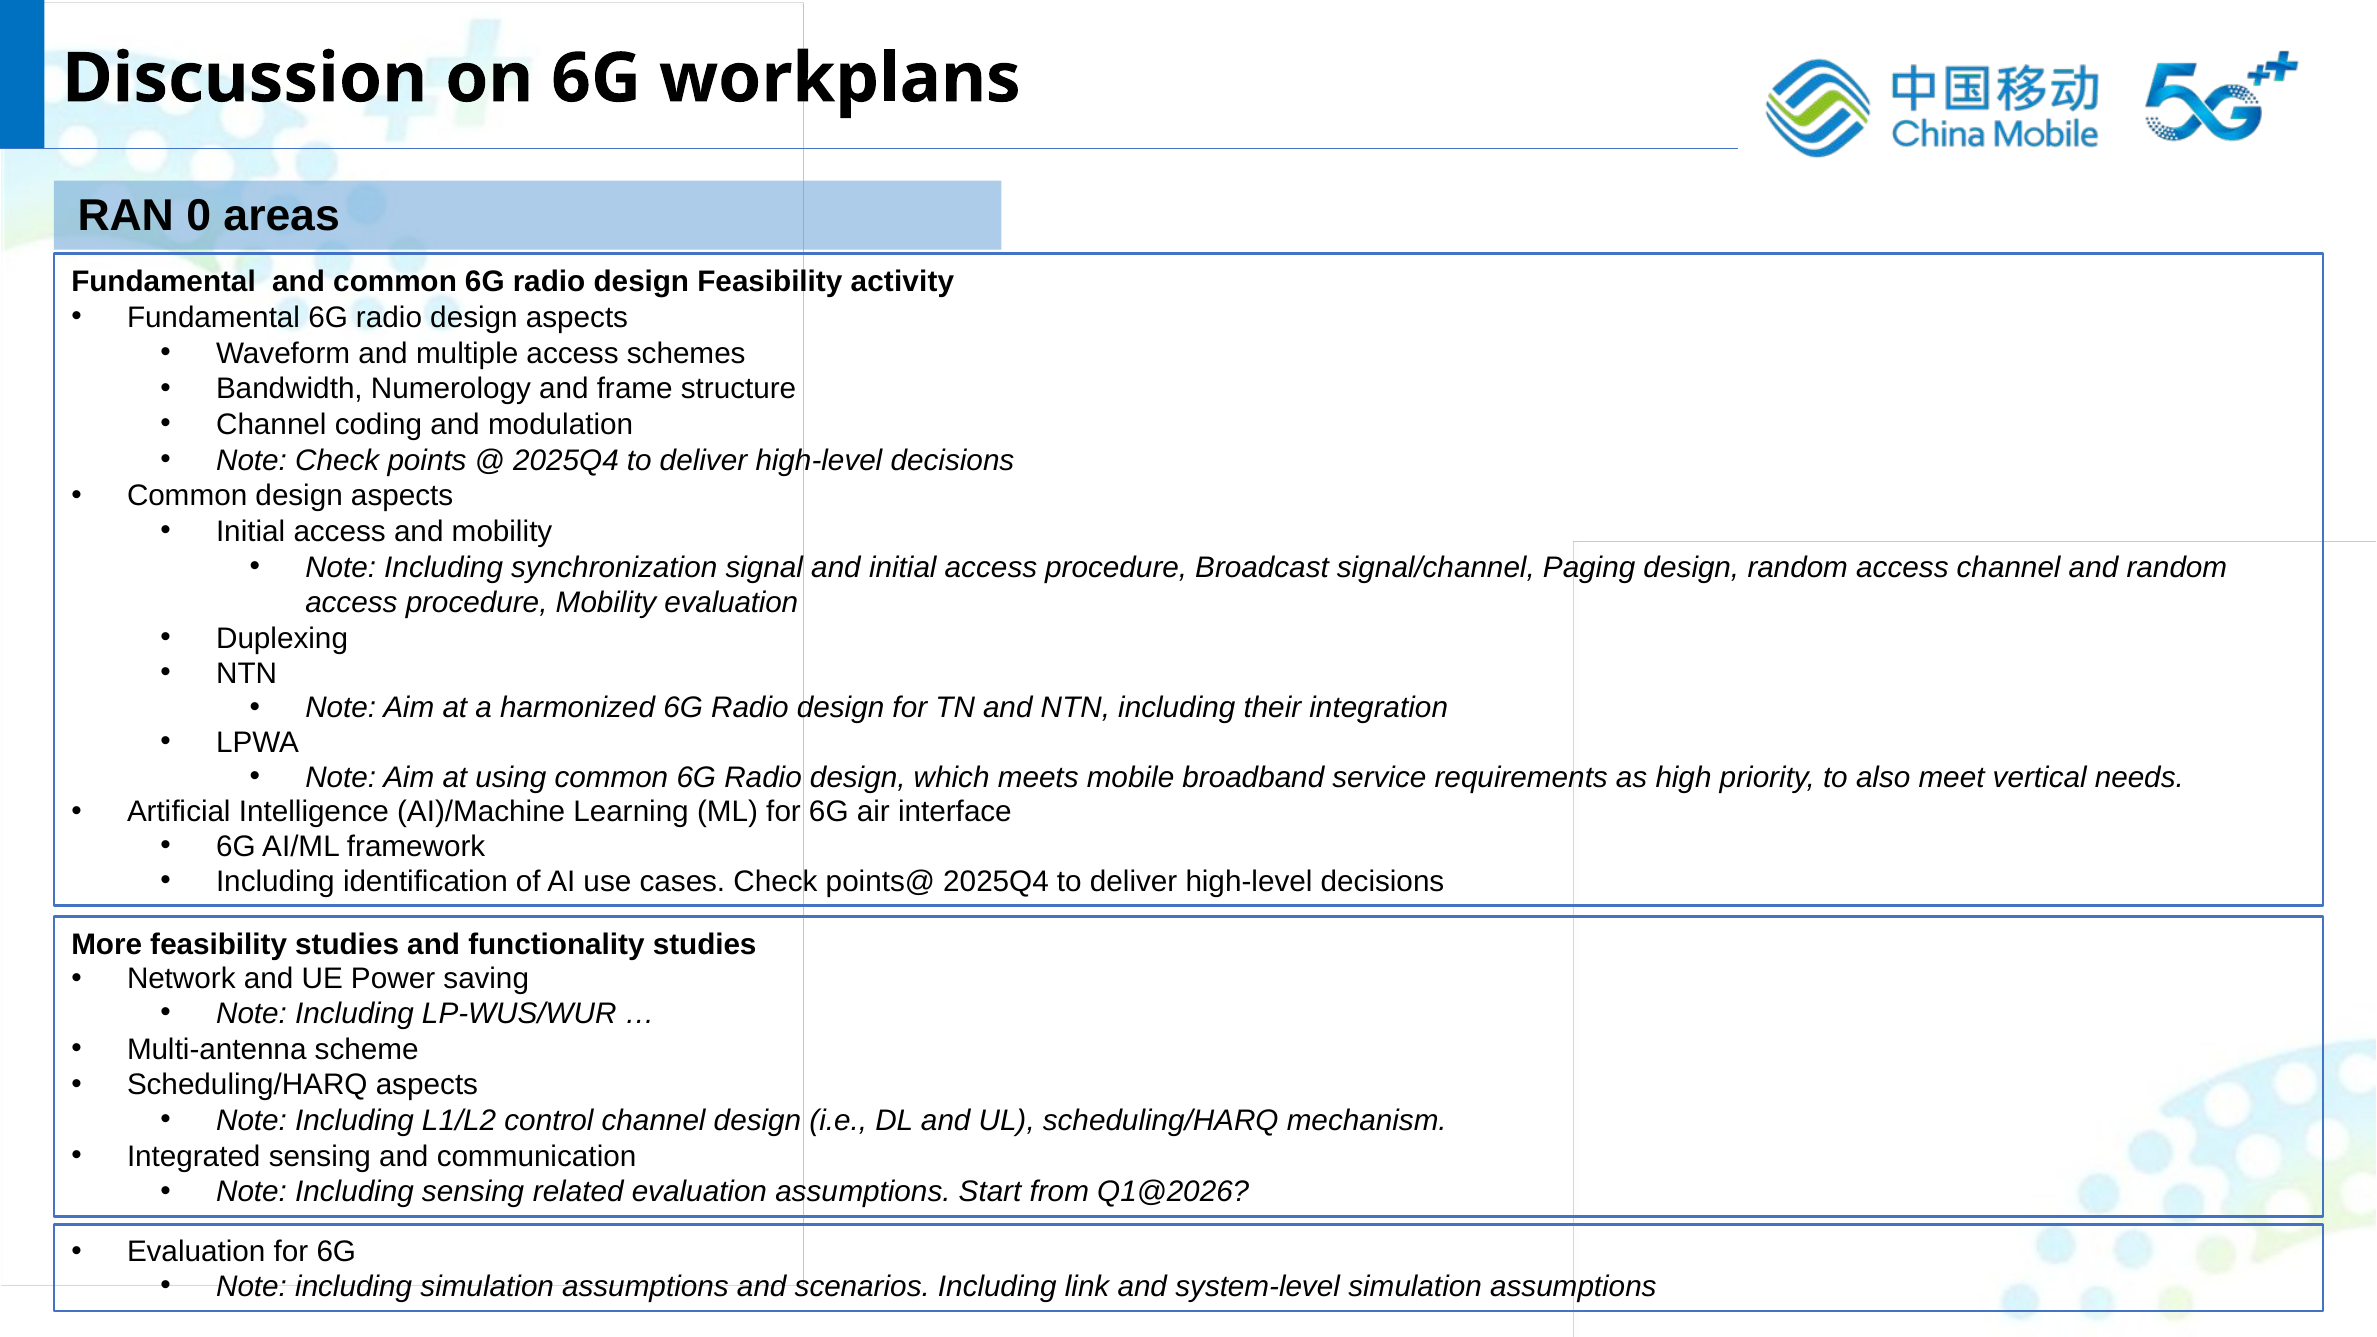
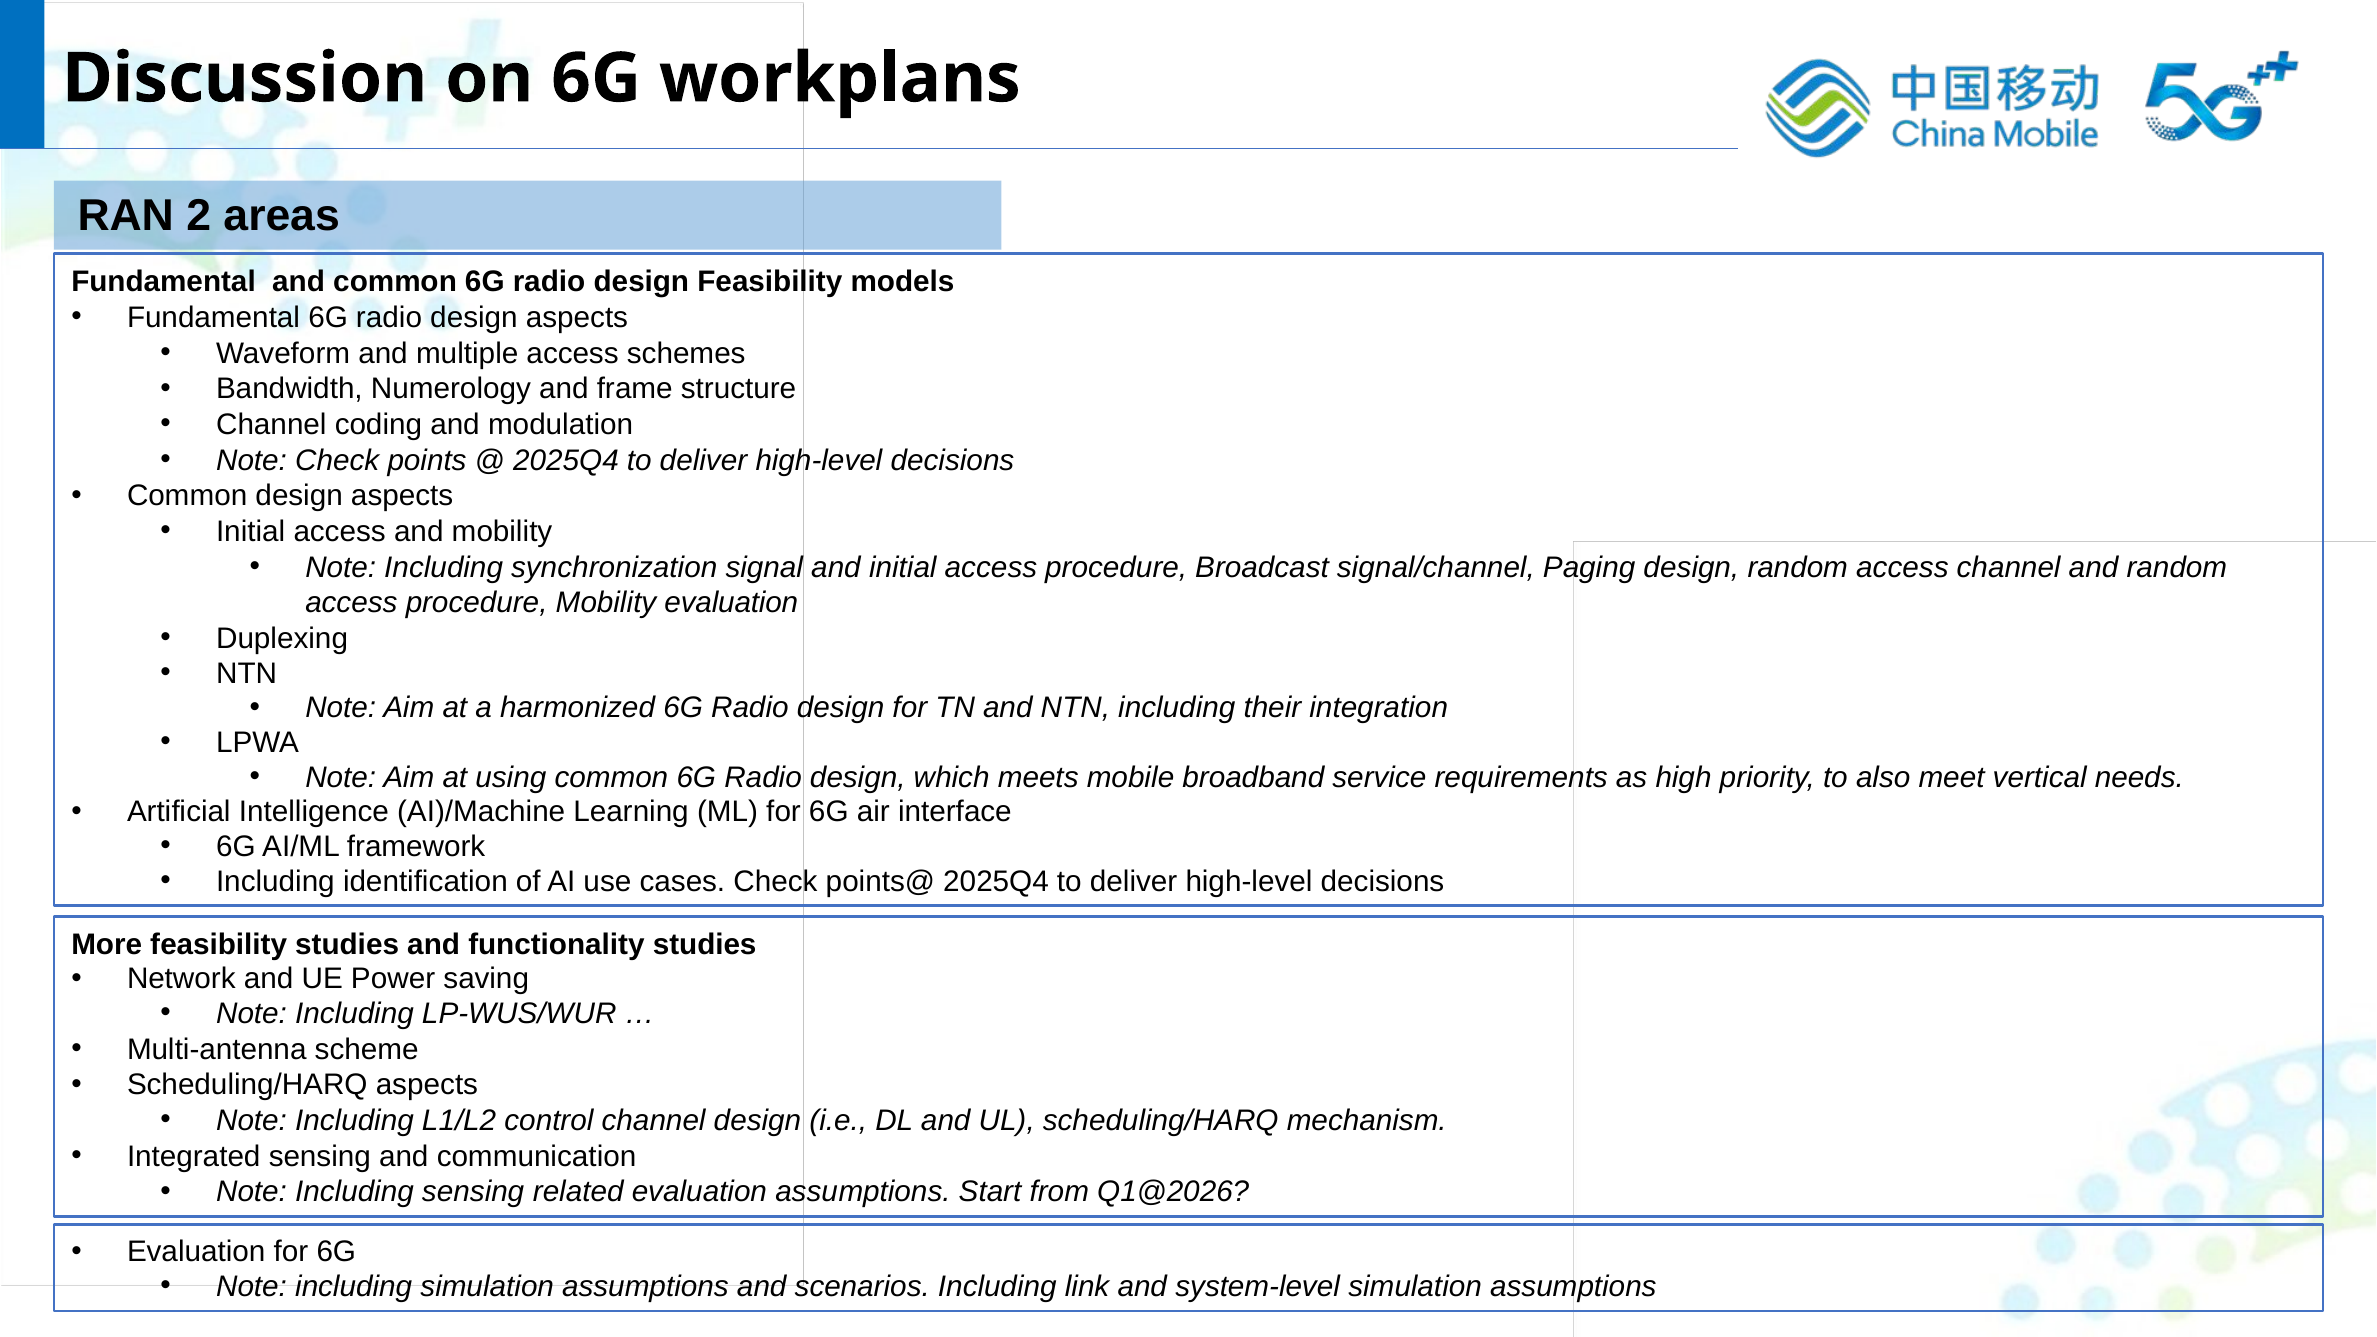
0: 0 -> 2 (199, 216)
activity: activity -> models (902, 282)
